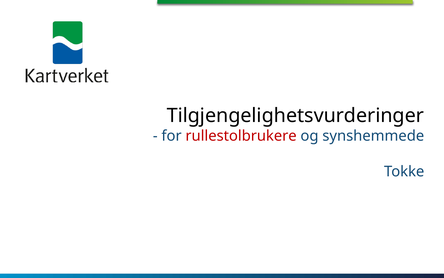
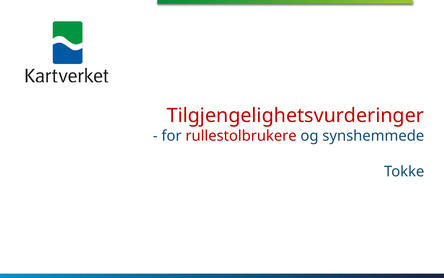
Tilgjengelighetsvurderinger colour: black -> red (295, 115)
